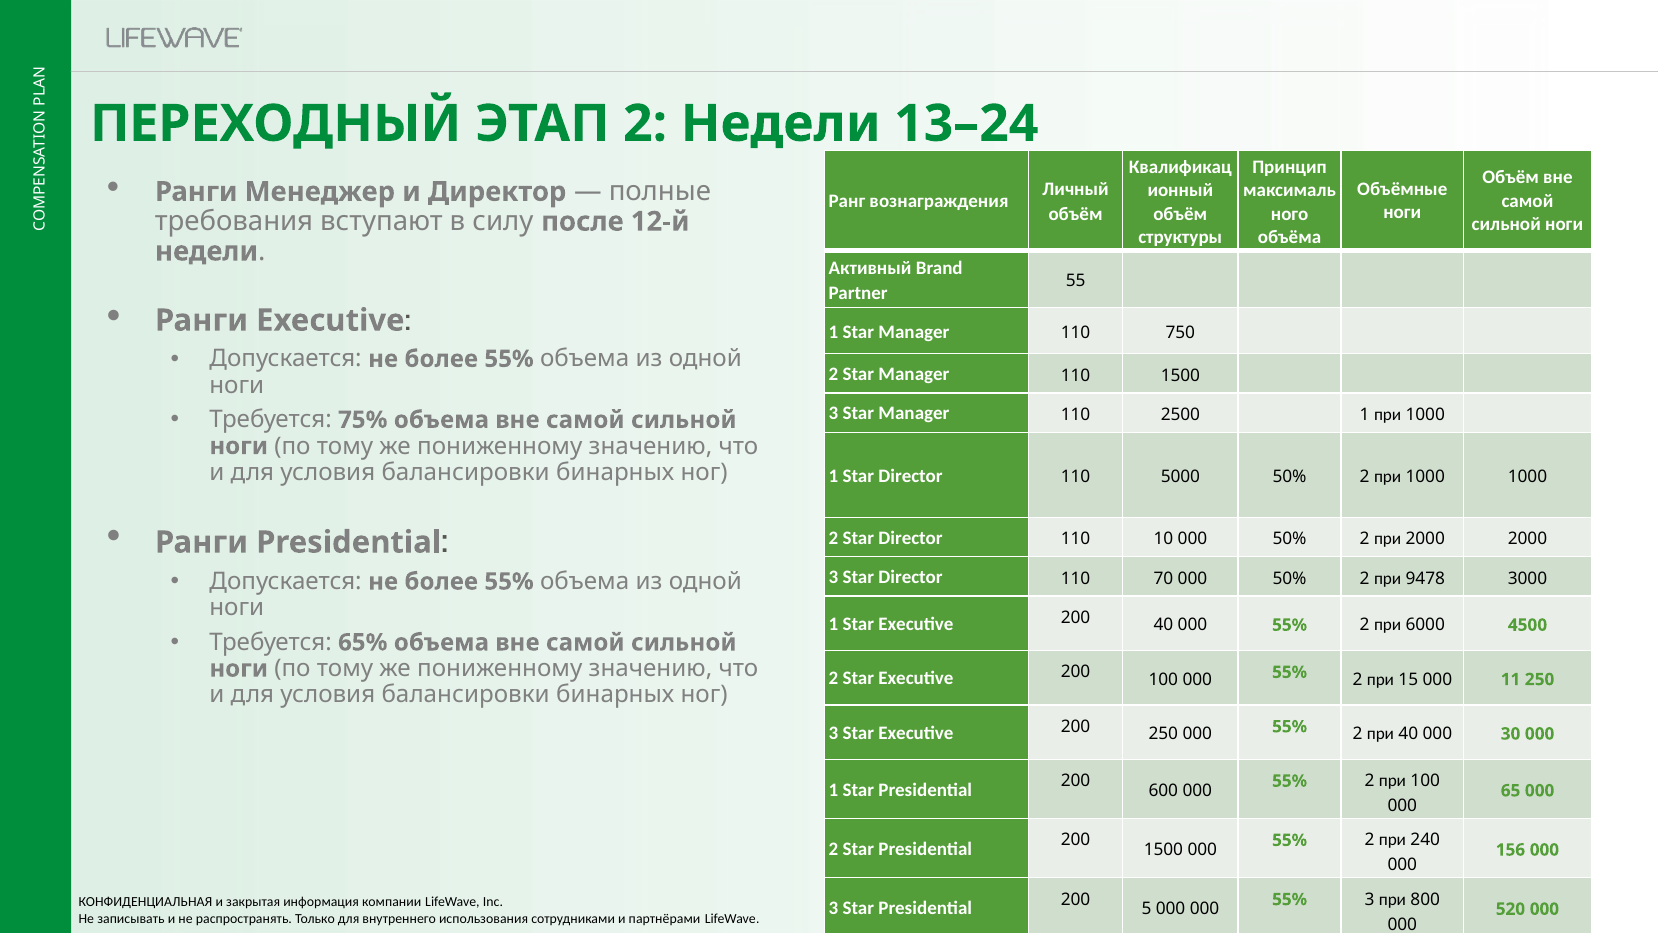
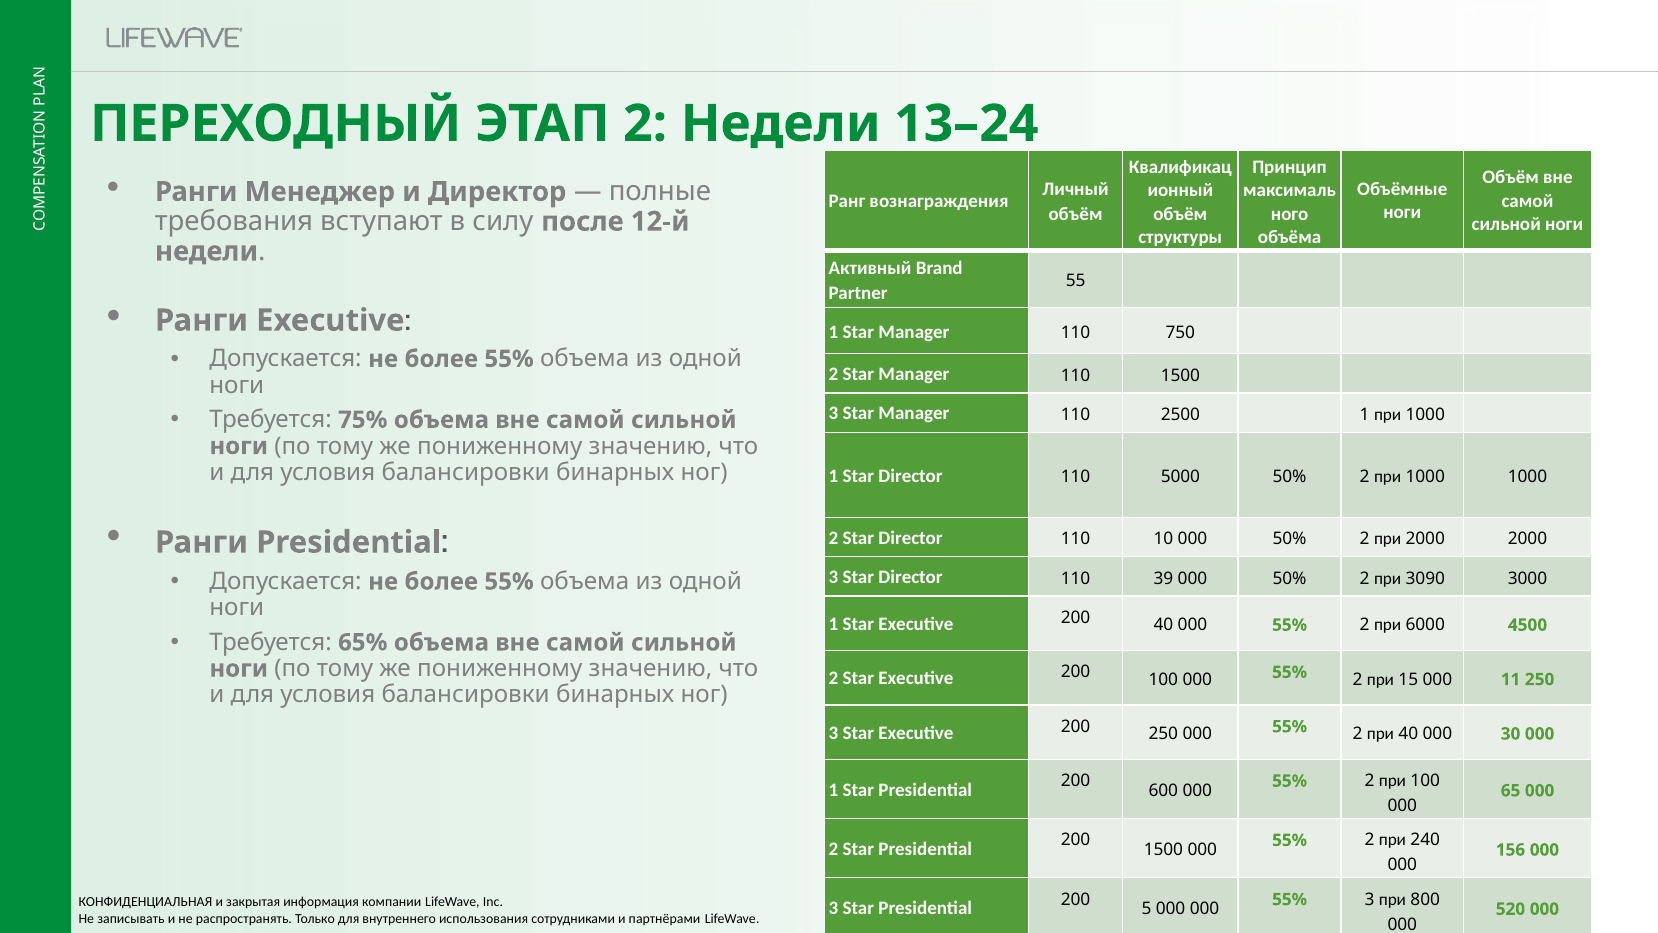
70: 70 -> 39 (1164, 578)
9478: 9478 -> 3090 (1425, 578)
